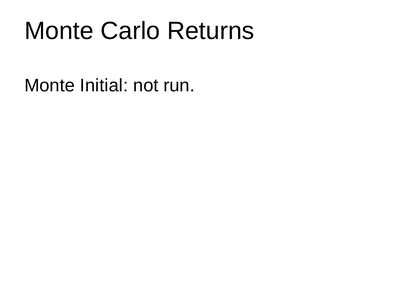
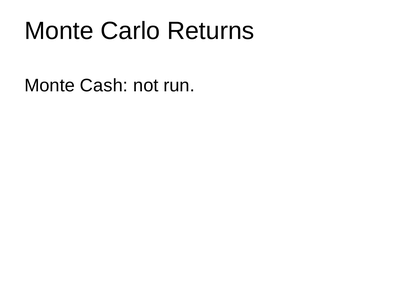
Initial: Initial -> Cash (104, 86)
